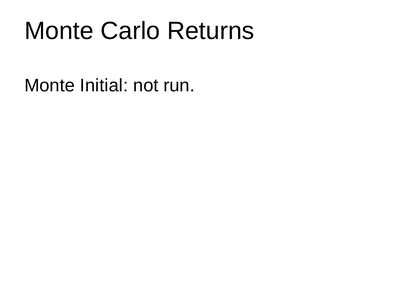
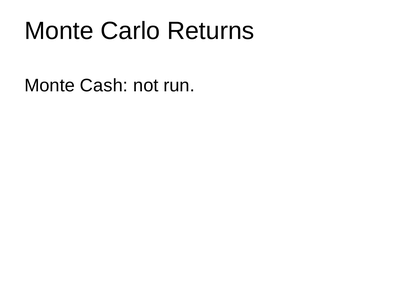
Initial: Initial -> Cash (104, 86)
